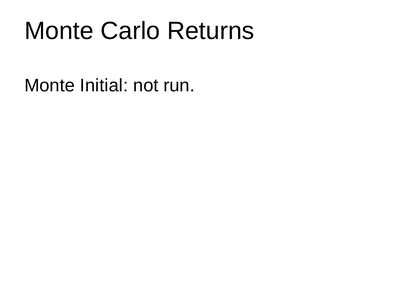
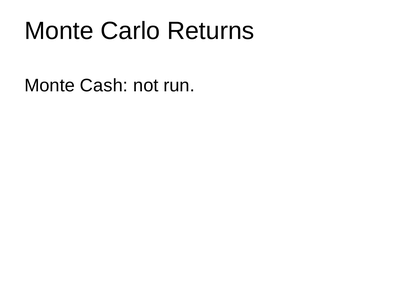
Initial: Initial -> Cash (104, 86)
